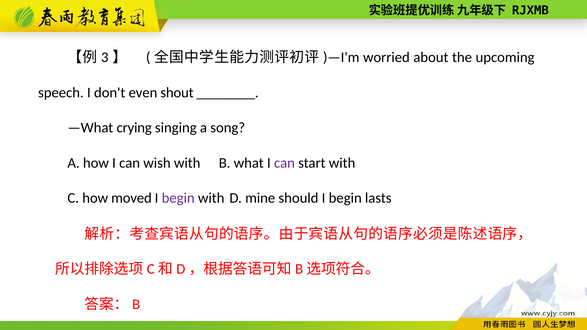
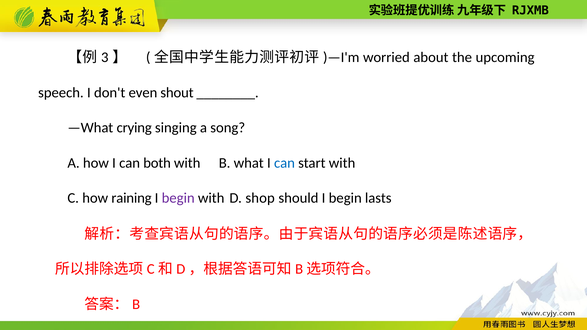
wish: wish -> both (157, 163)
can colour: purple -> blue (284, 163)
moved: moved -> raining (131, 198)
mine: mine -> shop (260, 198)
